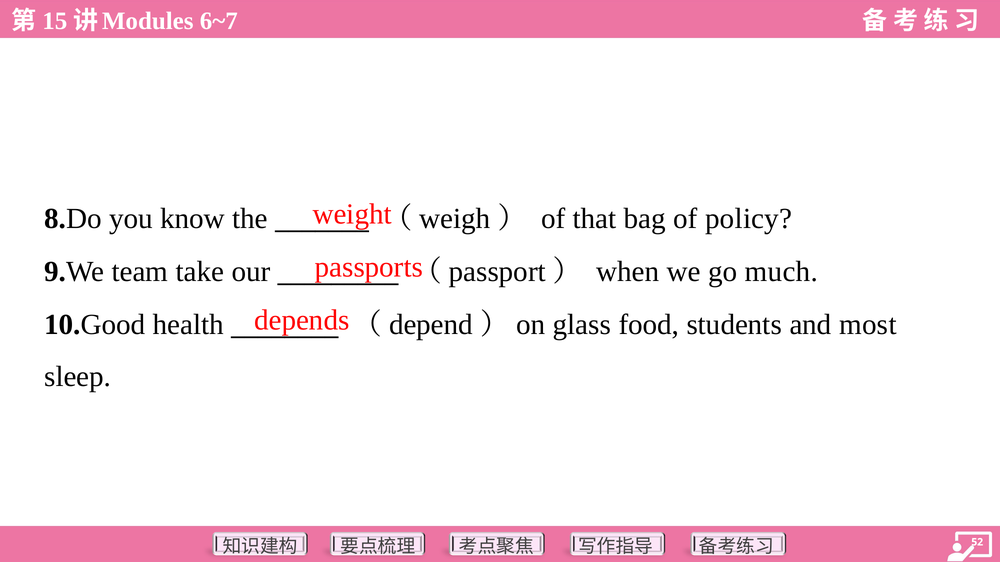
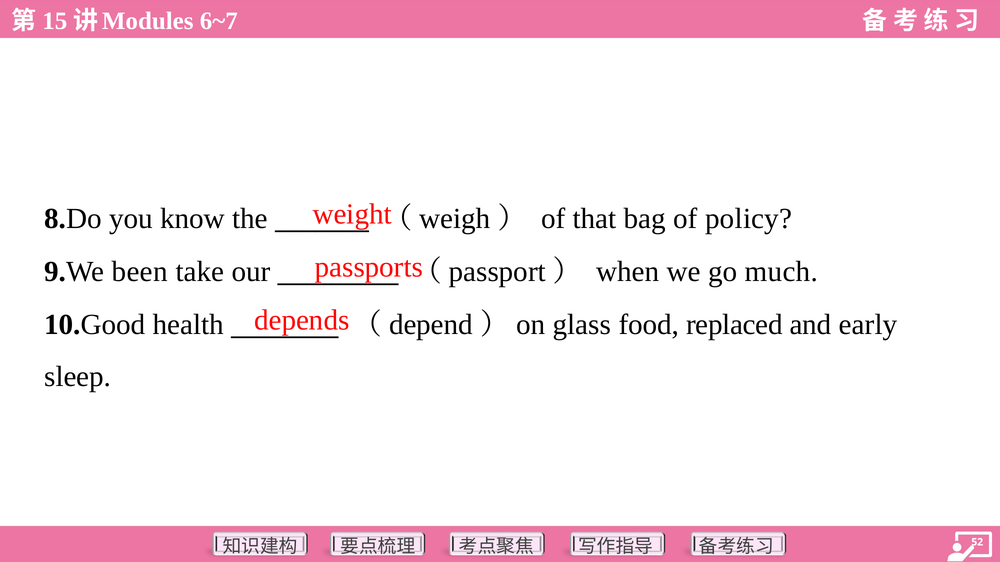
team: team -> been (140, 272)
students: students -> replaced (734, 325)
most: most -> early (868, 325)
